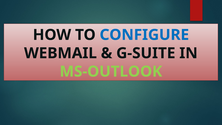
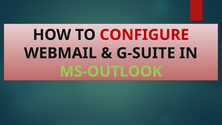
CONFIGURE colour: blue -> red (144, 35)
